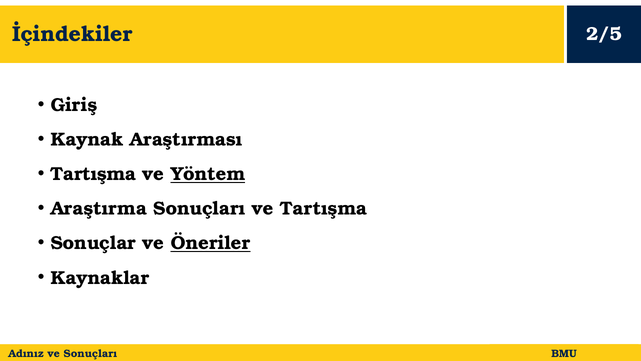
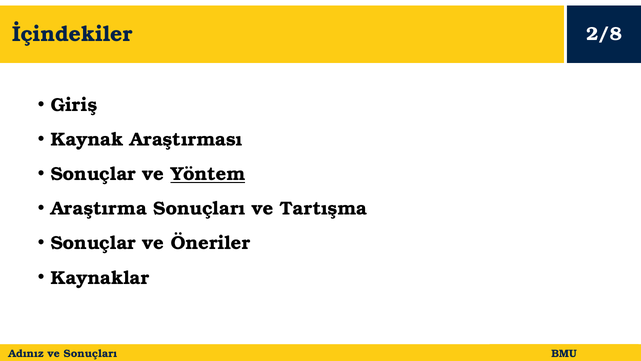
2/5: 2/5 -> 2/8 (604, 34)
Tartışma: Tartışma -> Sonuçlar (93, 174)
Öneriler underline: present -> none (211, 243)
